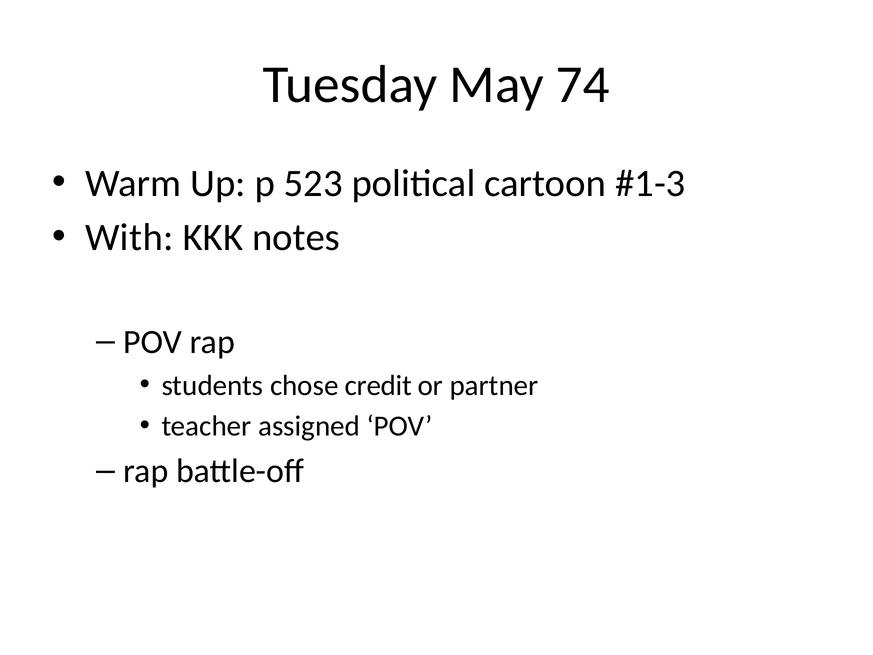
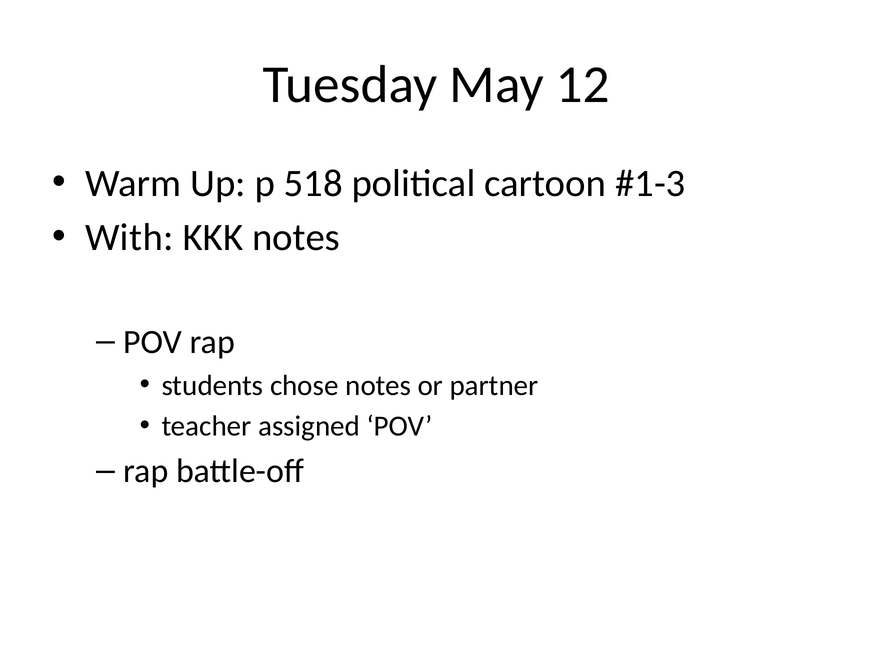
74: 74 -> 12 (583, 85)
523: 523 -> 518 (313, 183)
chose credit: credit -> notes (378, 385)
